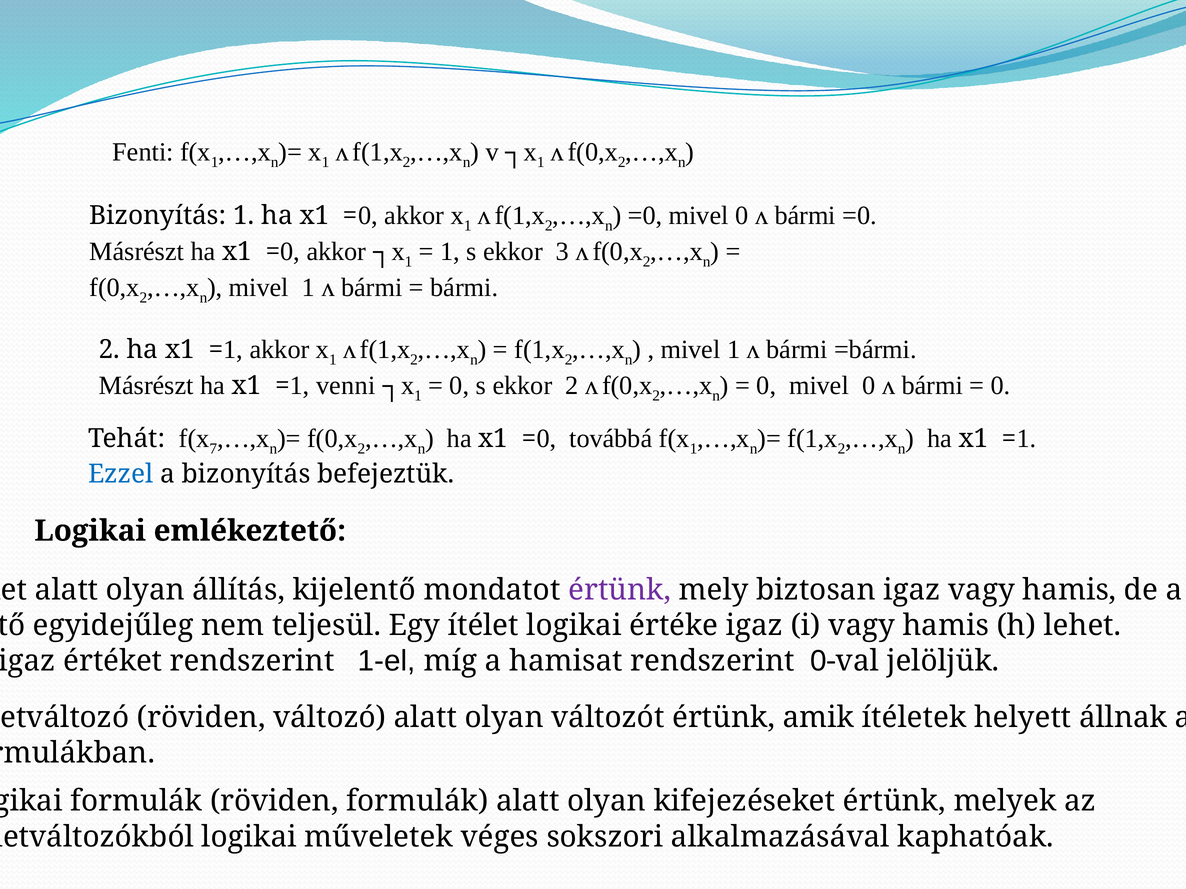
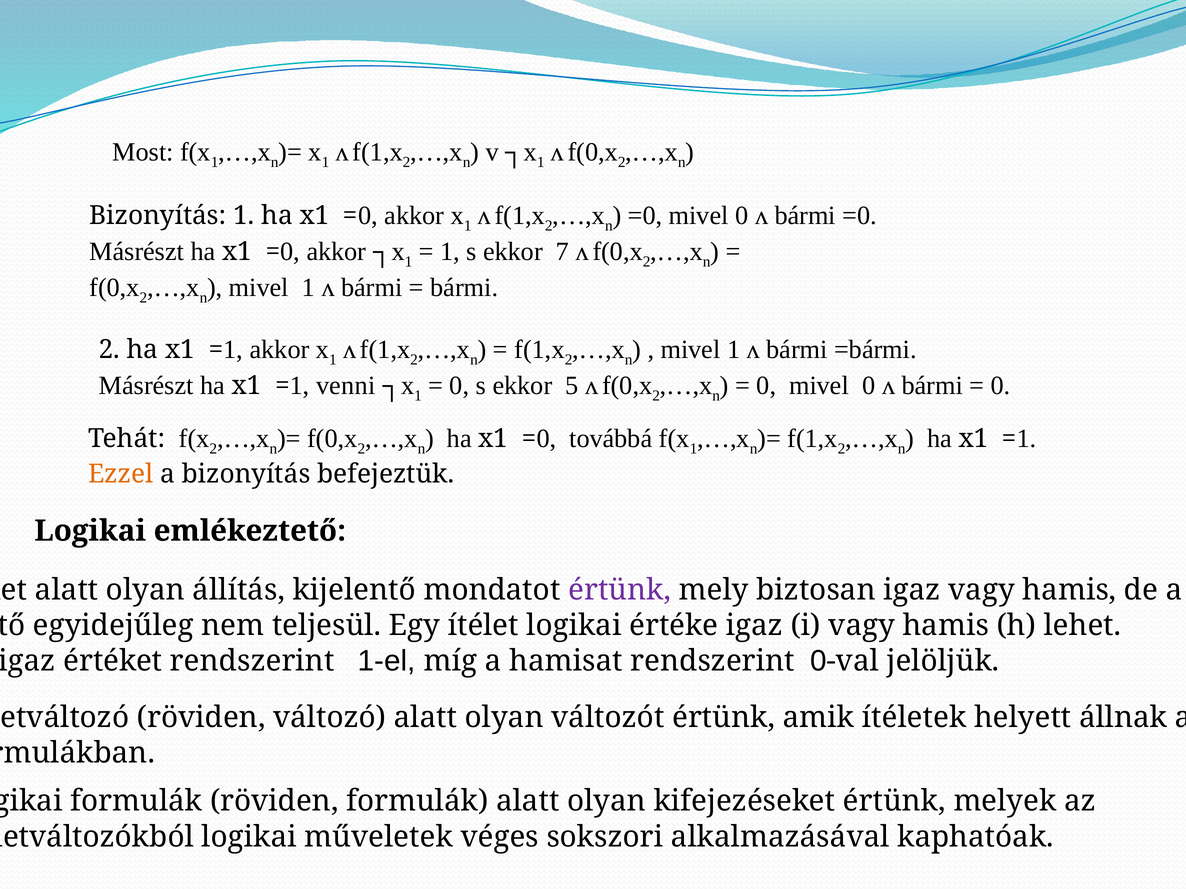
Fenti: Fenti -> Most (143, 152)
3: 3 -> 7 (562, 252)
ekkor 2: 2 -> 5 (572, 386)
7: 7 -> 2 (213, 449)
Ezzel colour: blue -> orange (121, 475)
